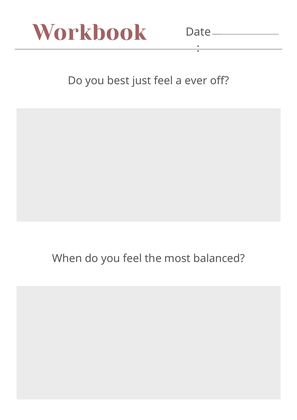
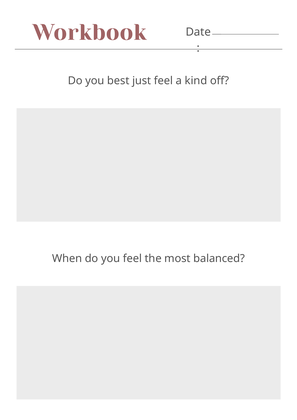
ever: ever -> kind (196, 81)
